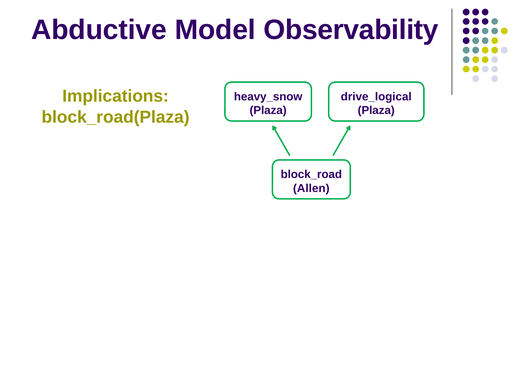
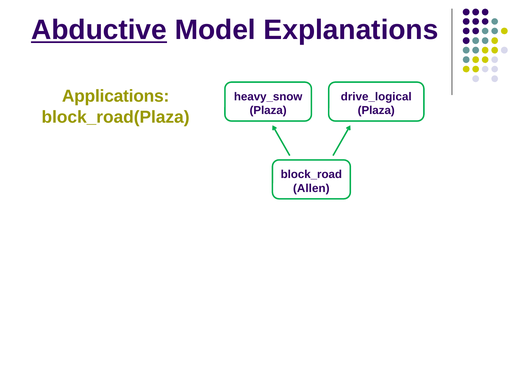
Abductive underline: none -> present (99, 30)
Observability: Observability -> Explanations (351, 30)
Implications: Implications -> Applications (116, 96)
